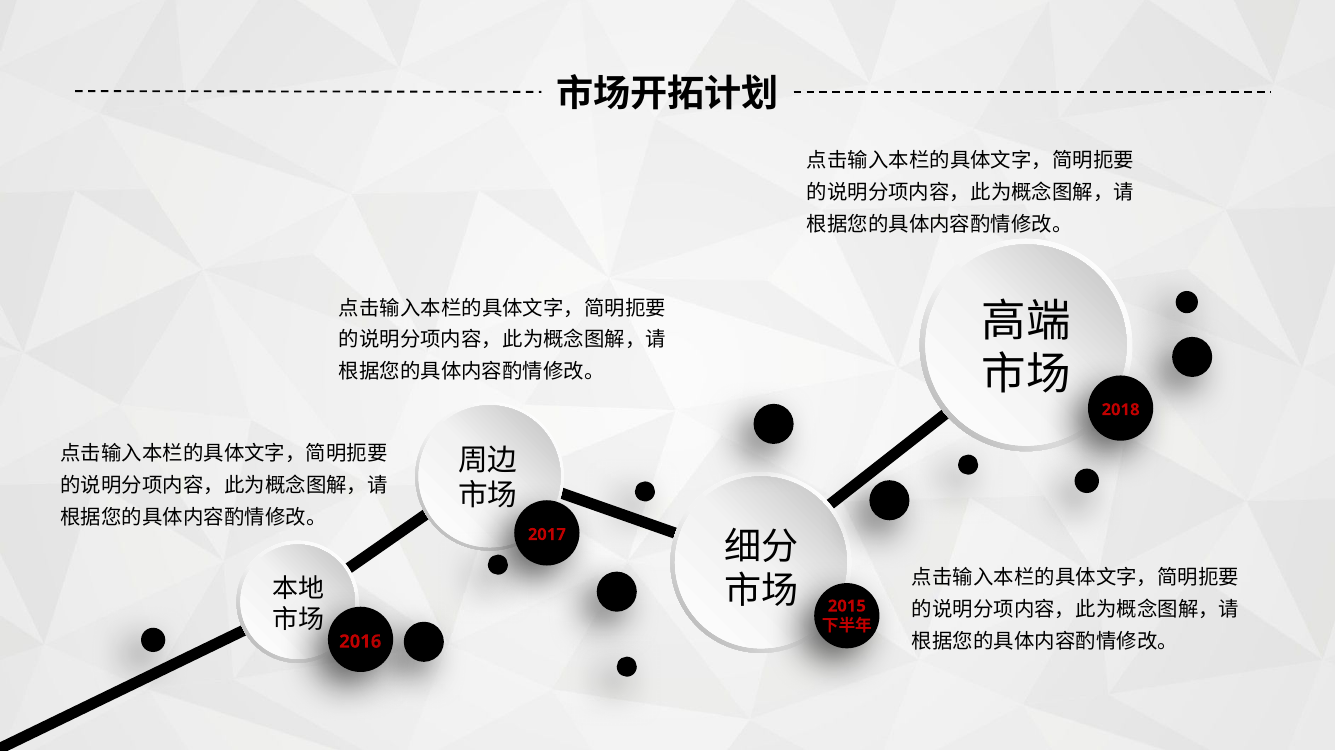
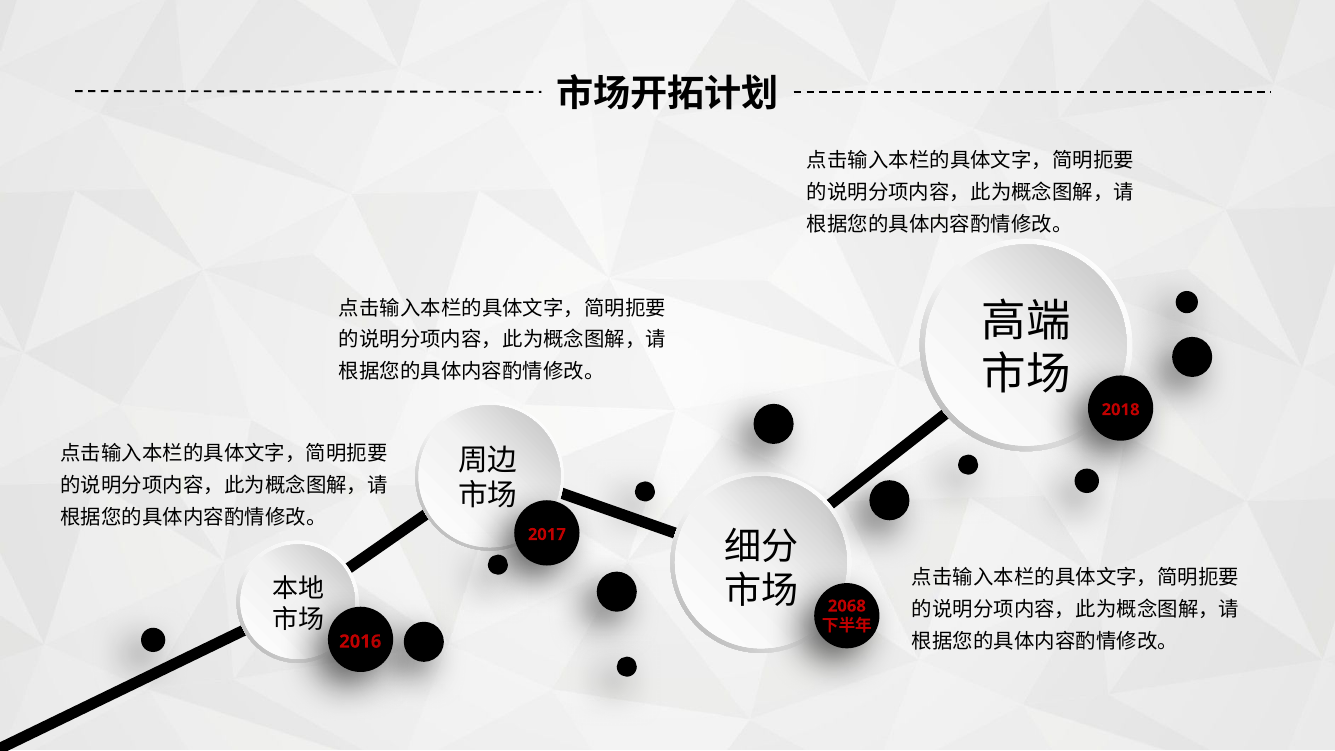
2015: 2015 -> 2068 (847, 606)
